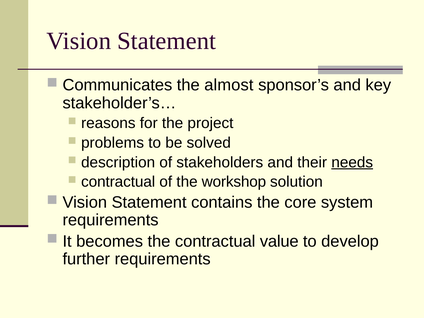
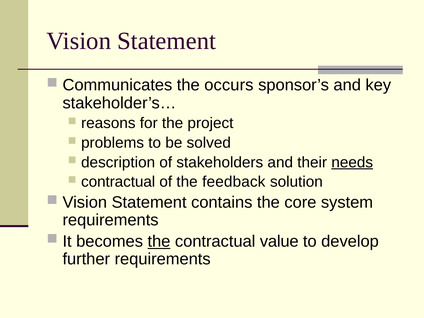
almost: almost -> occurs (229, 85)
workshop: workshop -> feedback (234, 182)
the underline: none -> present (159, 241)
